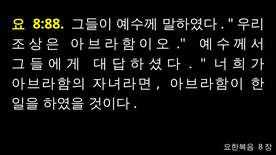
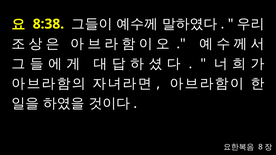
8:88: 8:88 -> 8:38 (48, 24)
